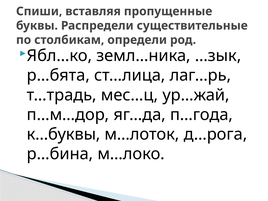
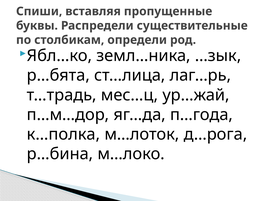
к…буквы: к…буквы -> к…полка (63, 134)
